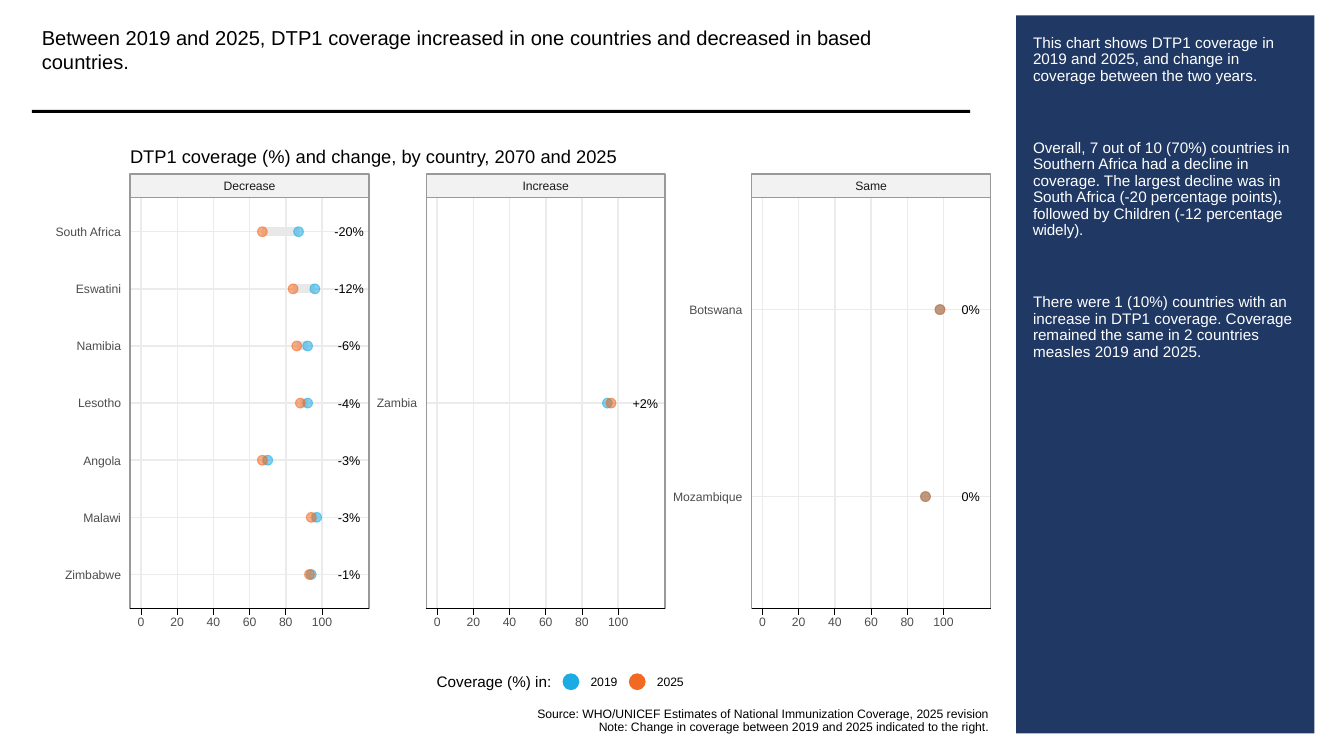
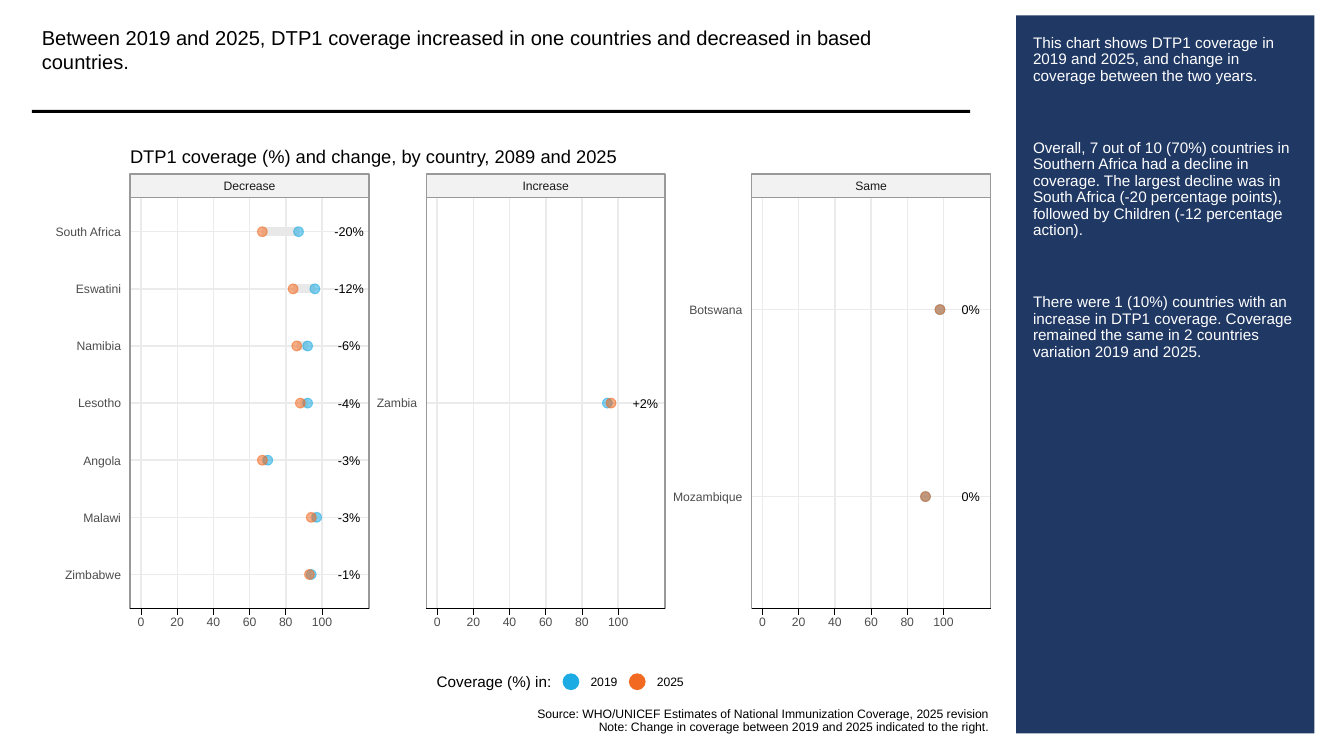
2070: 2070 -> 2089 (515, 157)
widely: widely -> action (1058, 231)
measles: measles -> variation (1062, 352)
